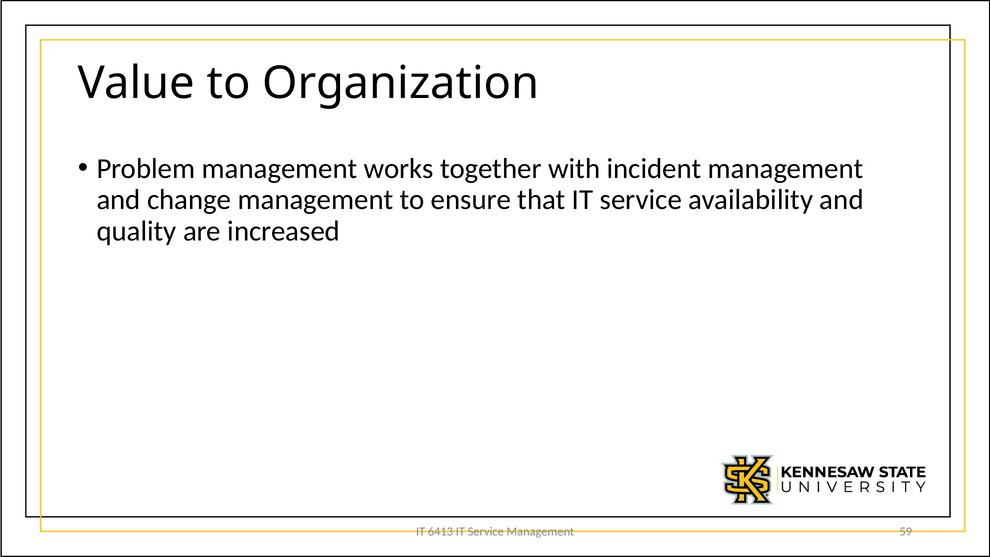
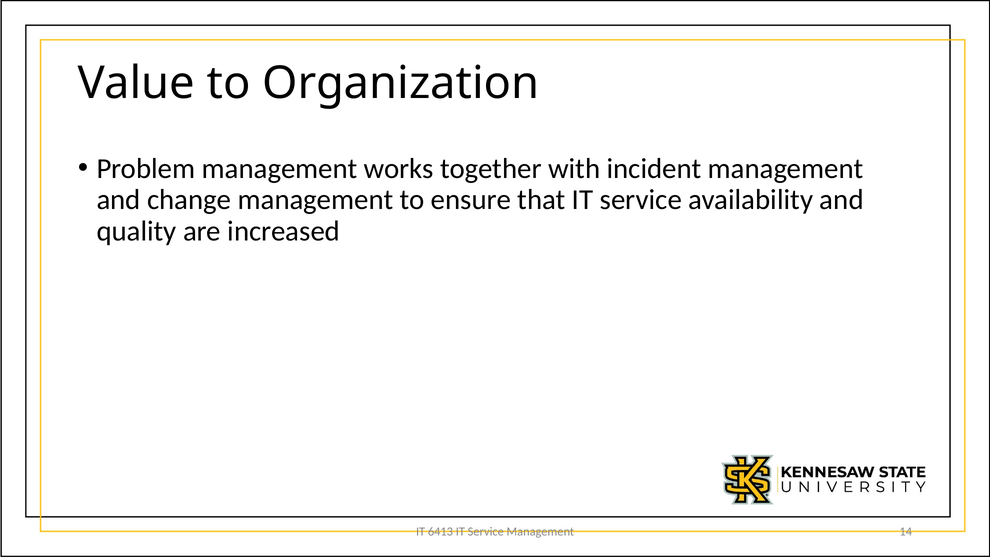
59: 59 -> 14 (906, 532)
